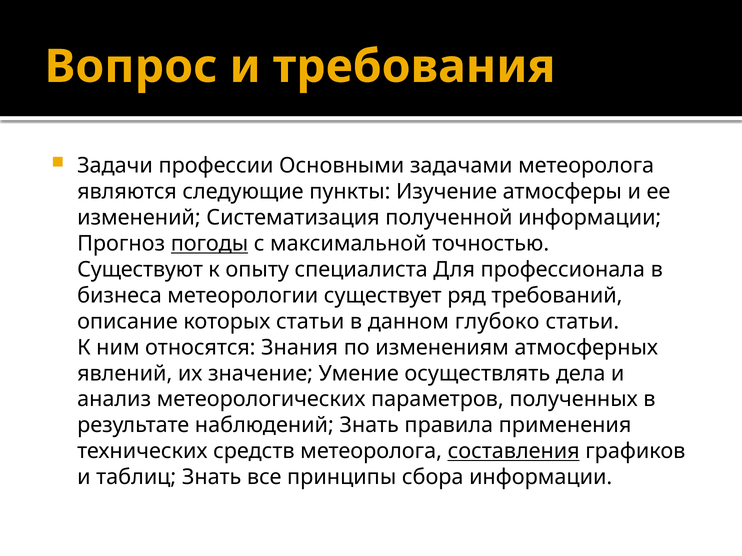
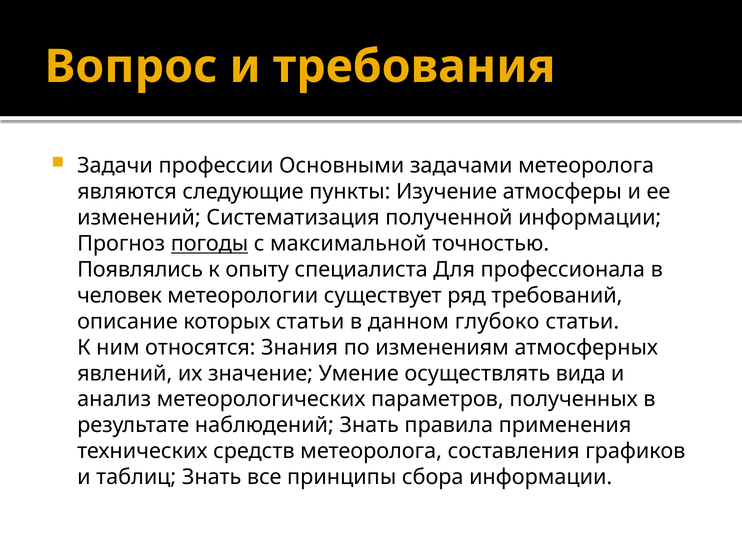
Существуют: Существуют -> Появлялись (140, 270)
бизнеса: бизнеса -> человек (120, 296)
дела: дела -> вида (581, 374)
составления underline: present -> none (514, 452)
